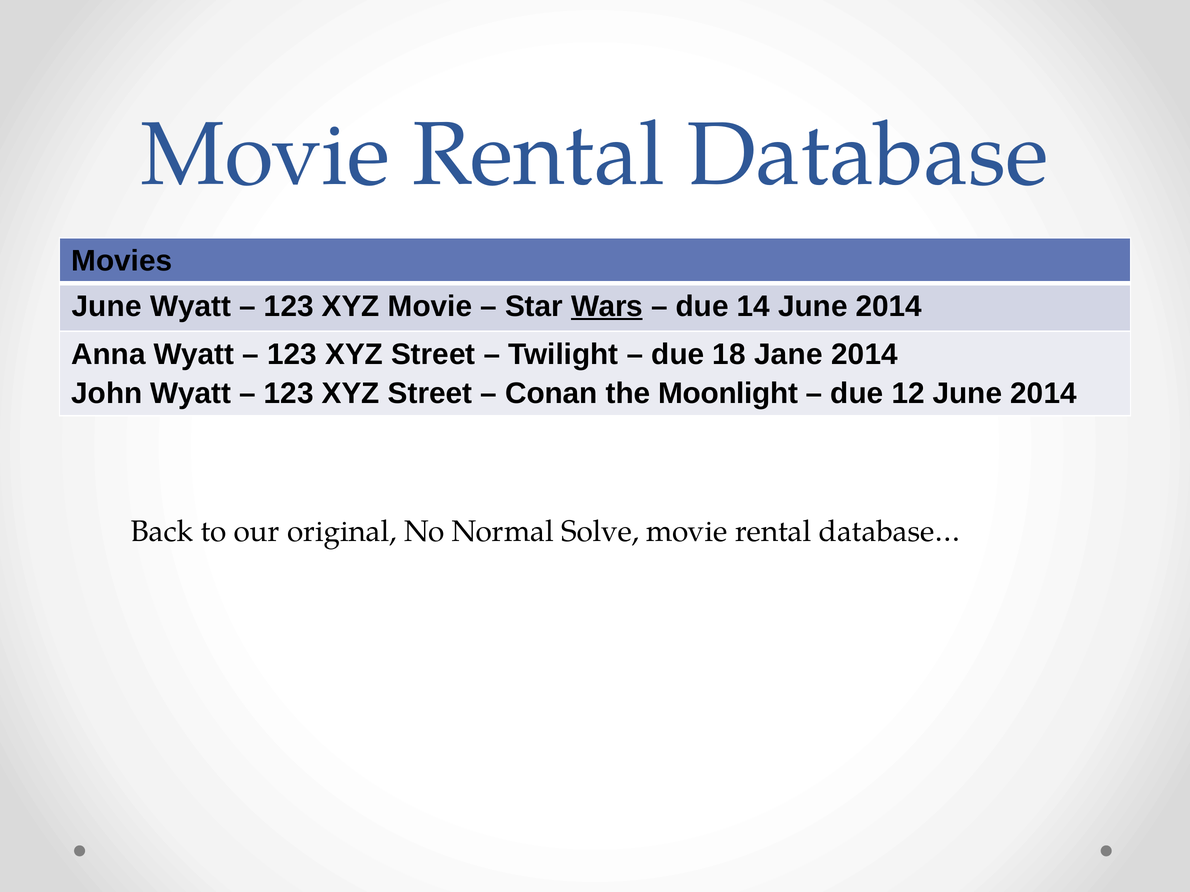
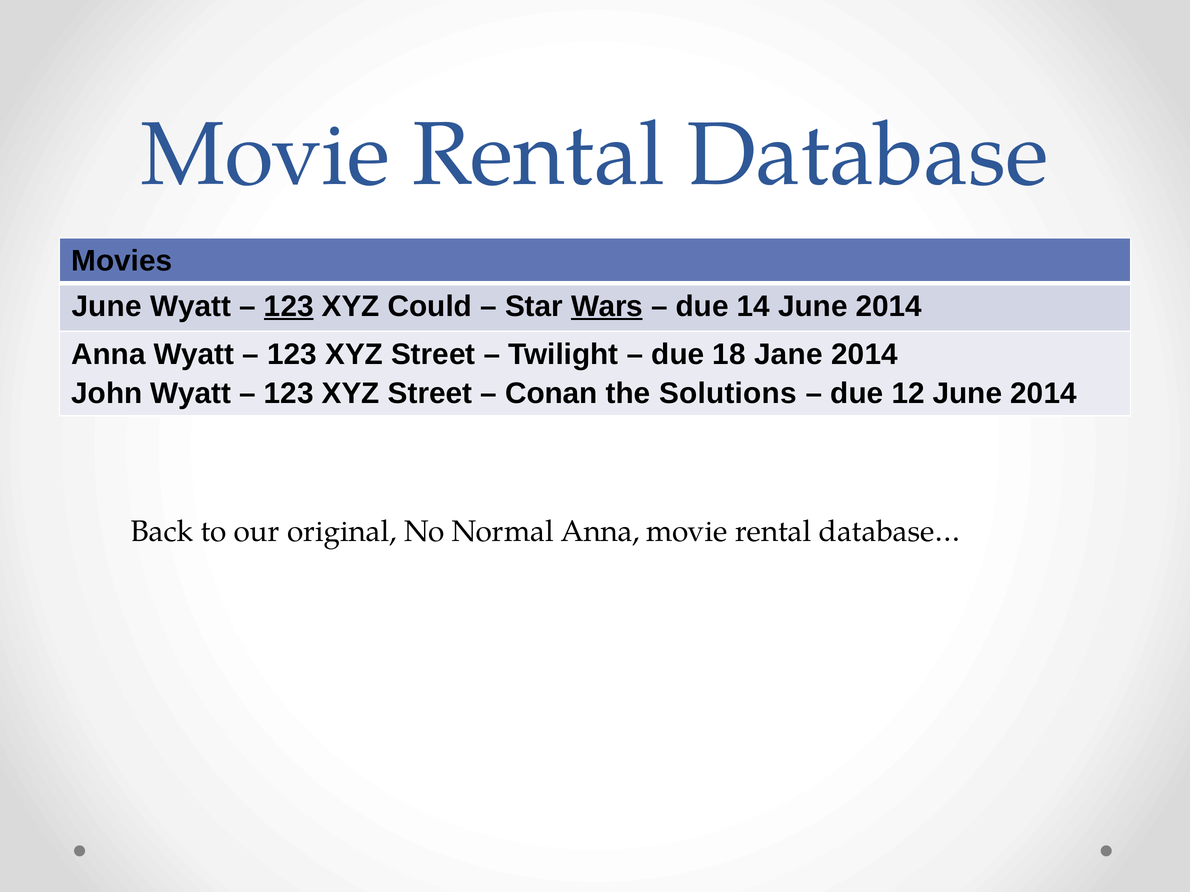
123 underline: none -> present (289, 306)
XYZ Movie: Movie -> Could (430, 306)
Moonlight: Moonlight -> Solutions (728, 394)
Normal Solve: Solve -> Anna (600, 531)
